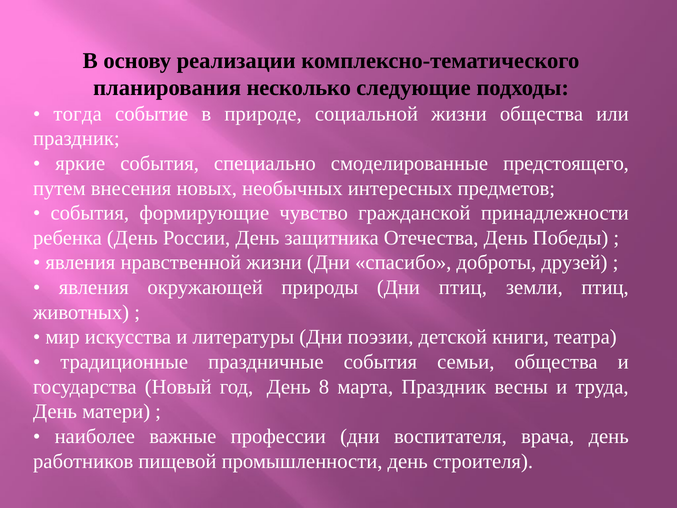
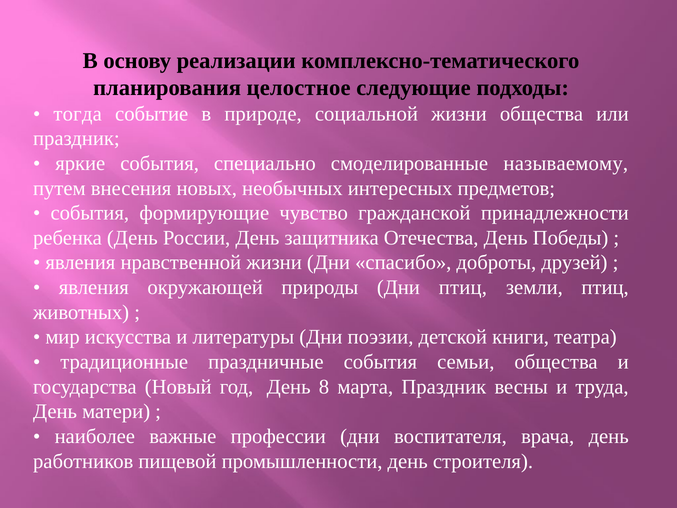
несколько: несколько -> целостное (299, 88)
предстоящего: предстоящего -> называемому (566, 163)
